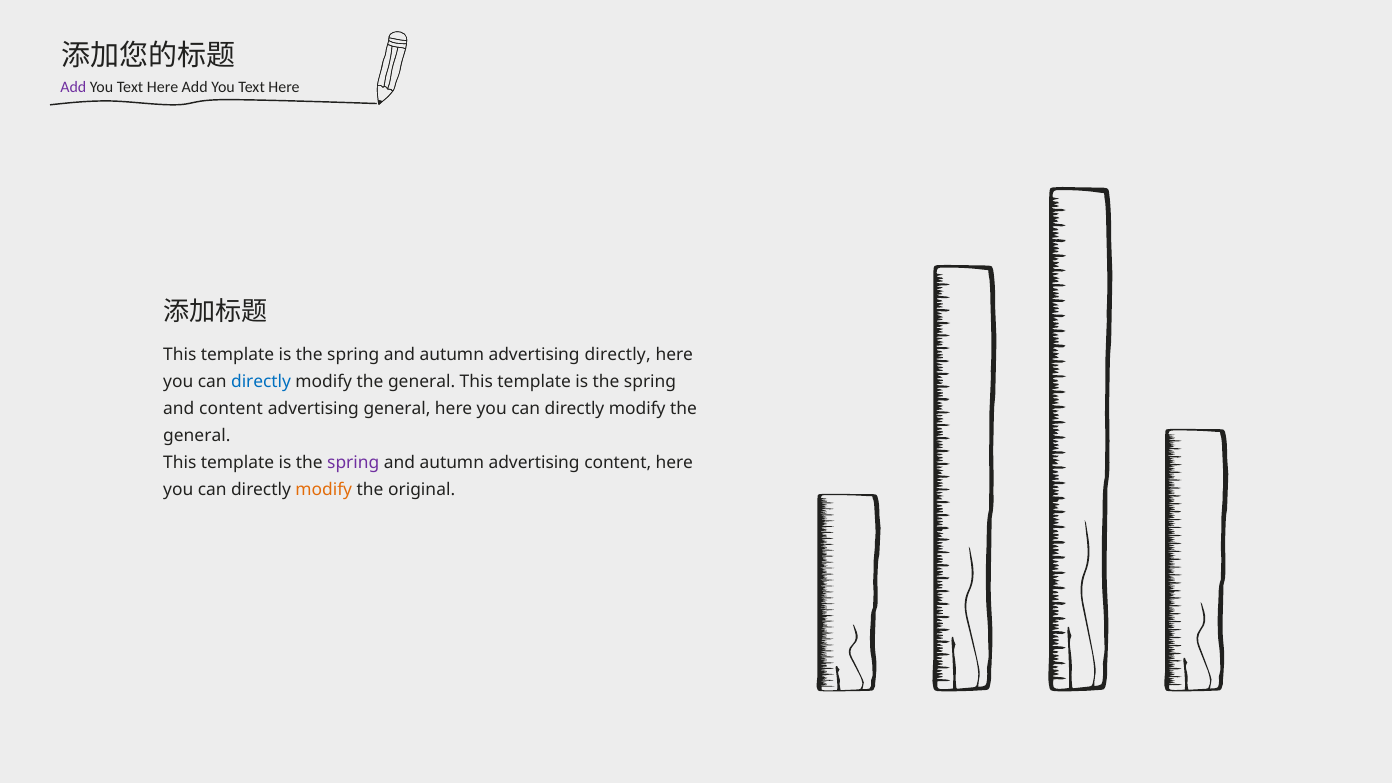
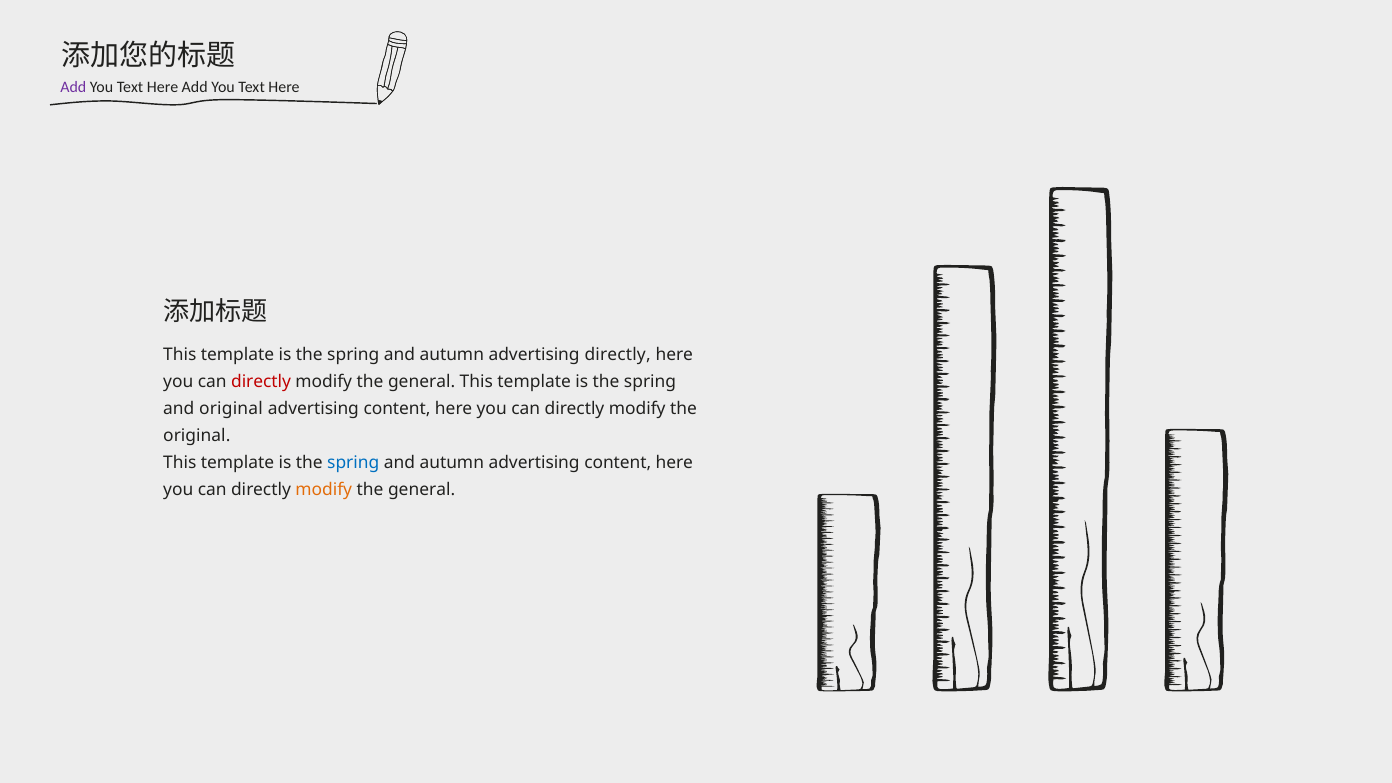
directly colour: blue -> red (261, 382)
and content: content -> original (231, 409)
general: general -> content (397, 409)
general: general -> original (197, 436)
spring colour: purple -> blue (353, 463)
original: original -> general (422, 490)
